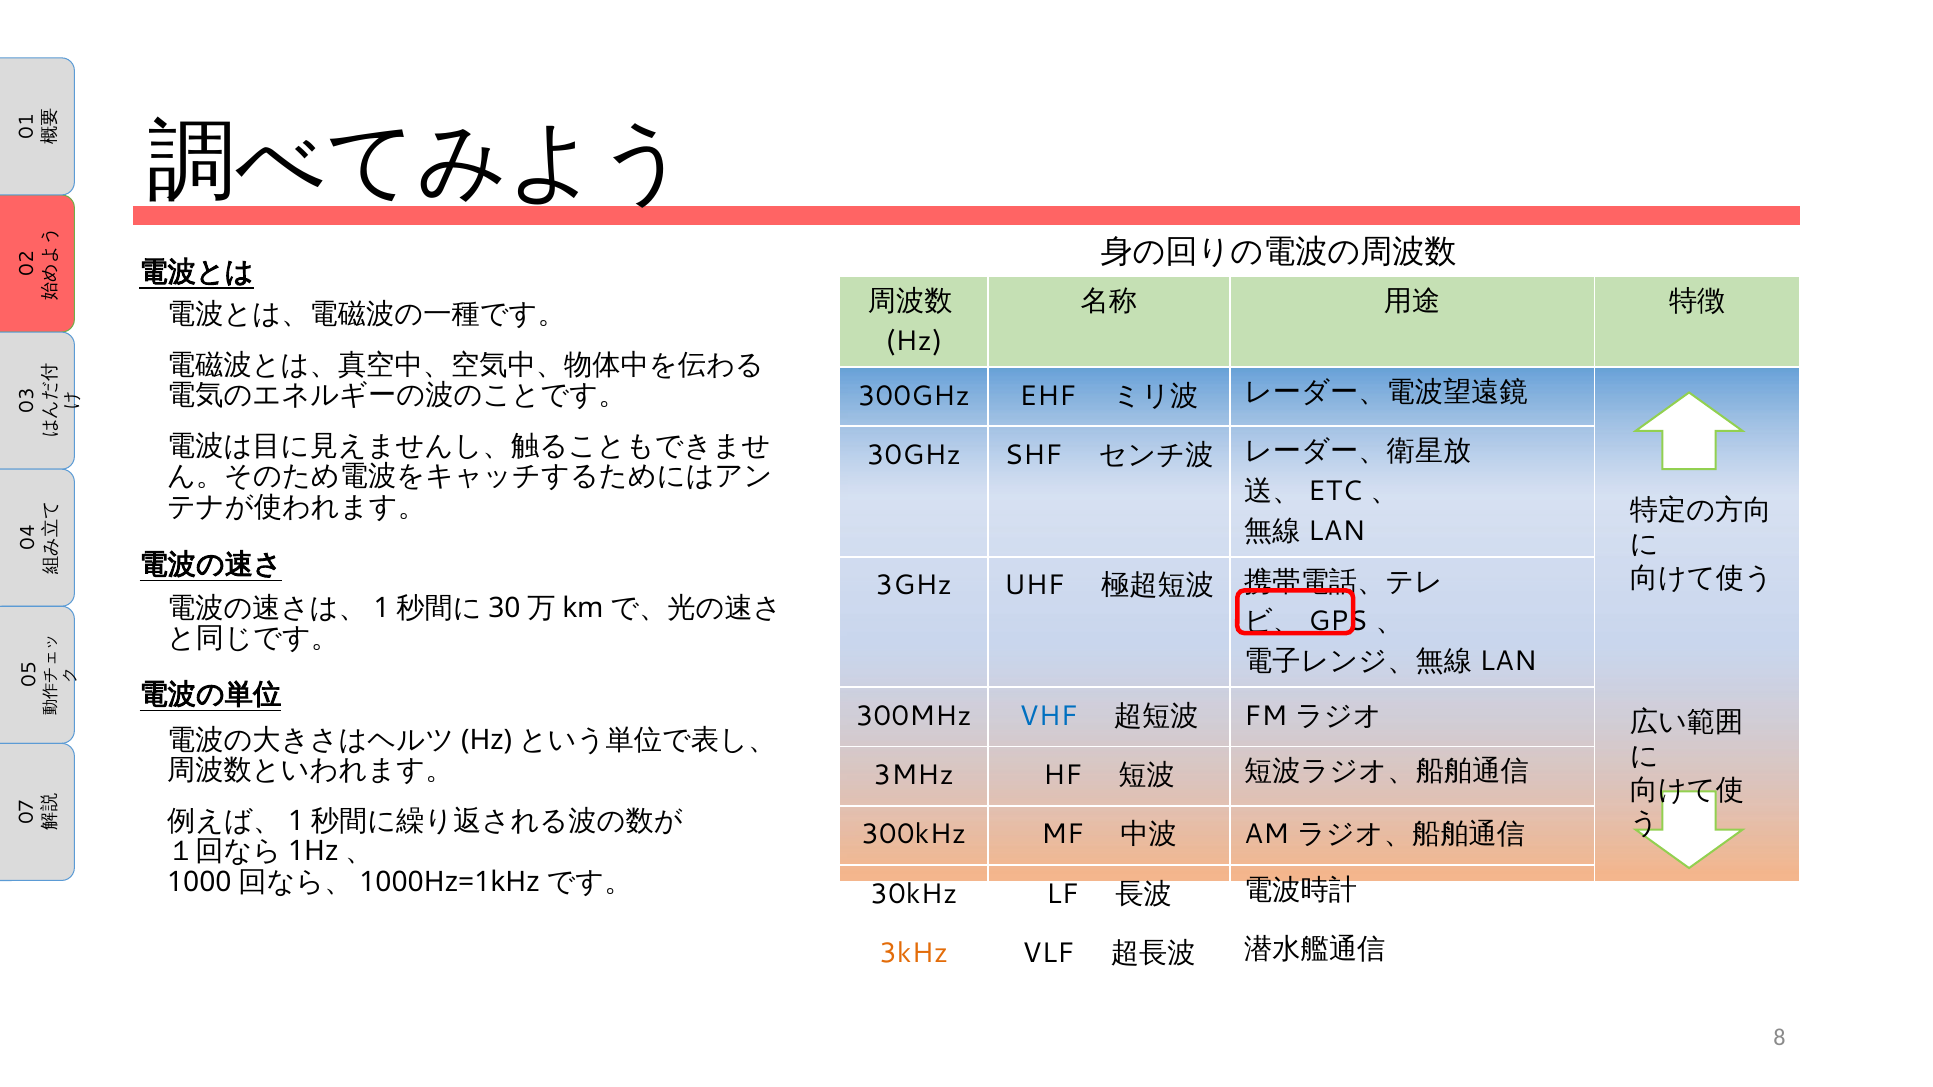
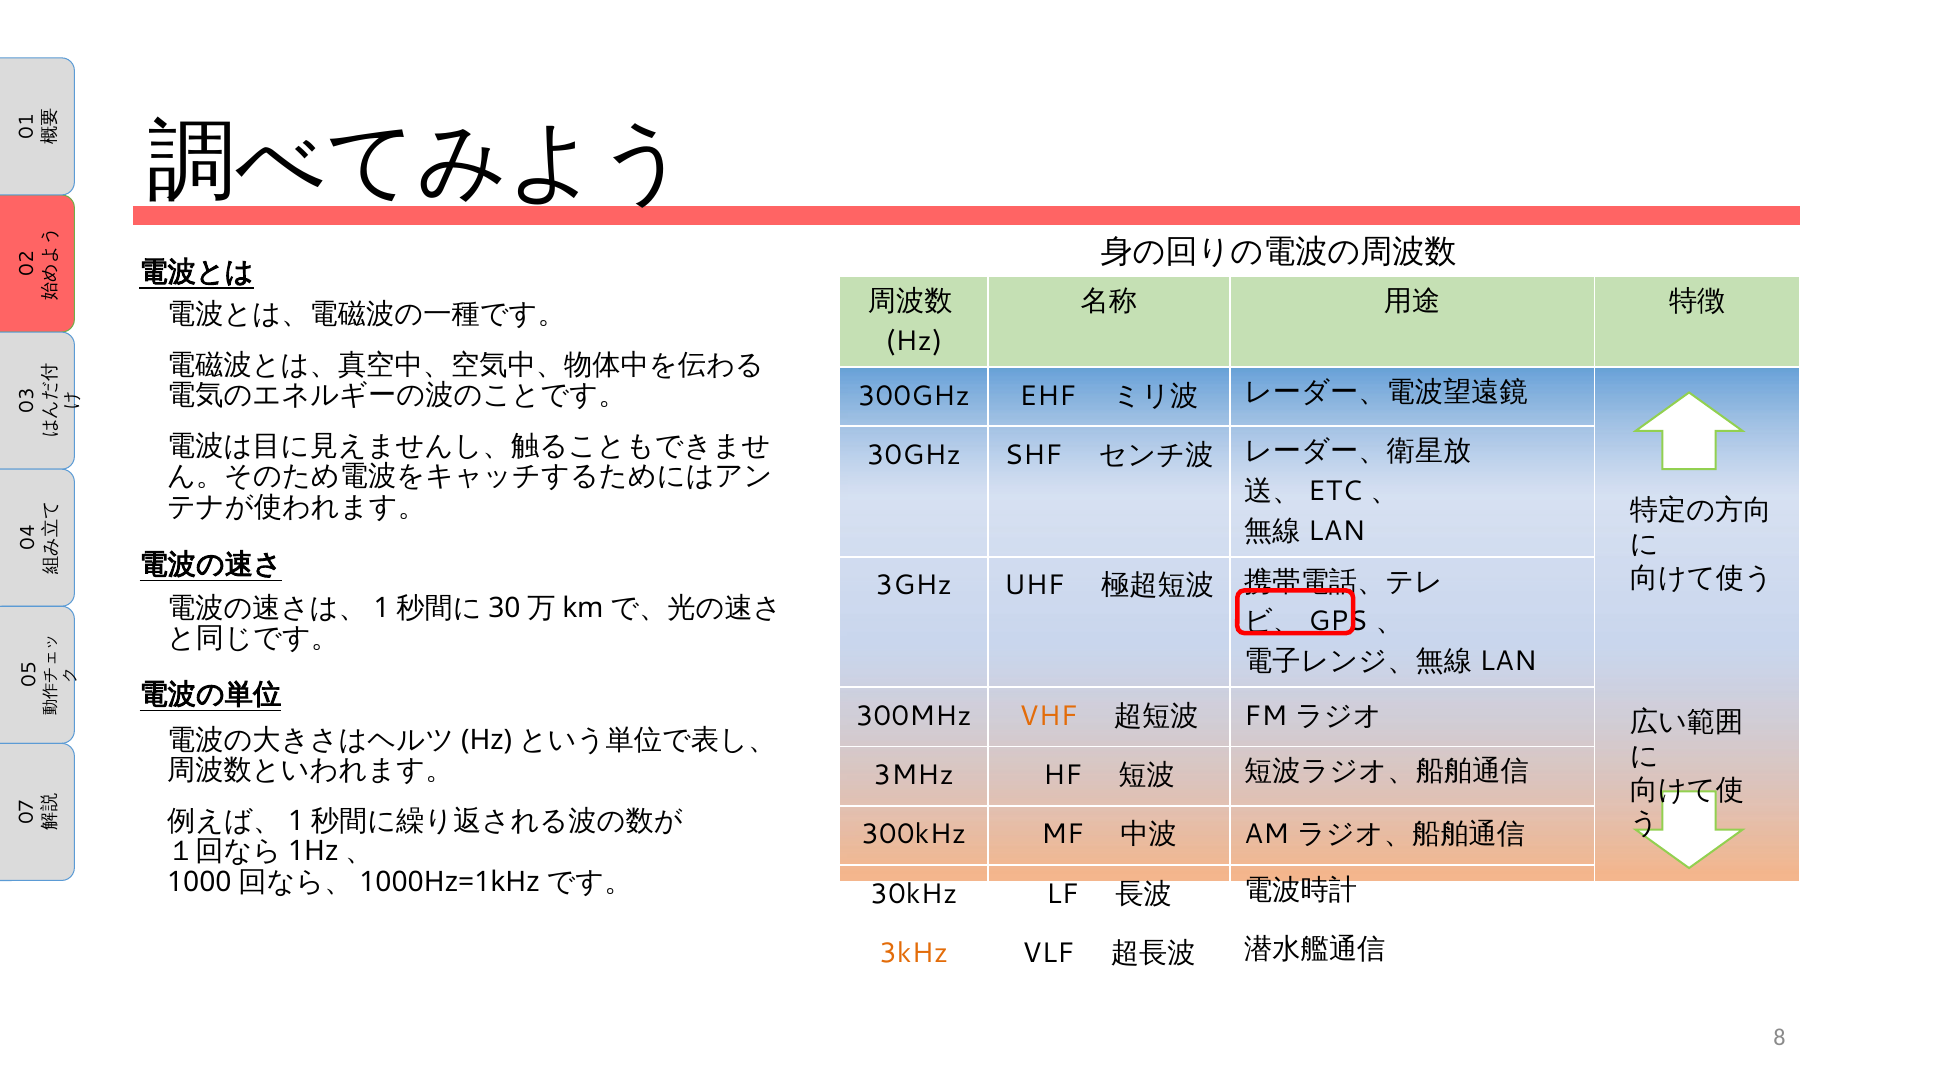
VHF colour: blue -> orange (1049, 716)
